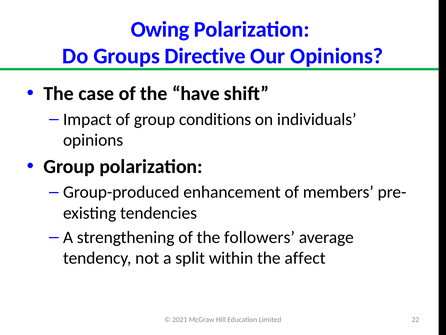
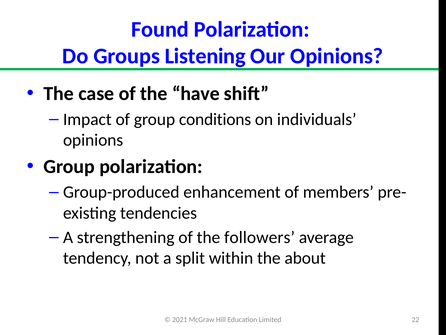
Owing: Owing -> Found (160, 29)
Directive: Directive -> Listening (205, 56)
affect: affect -> about (305, 258)
